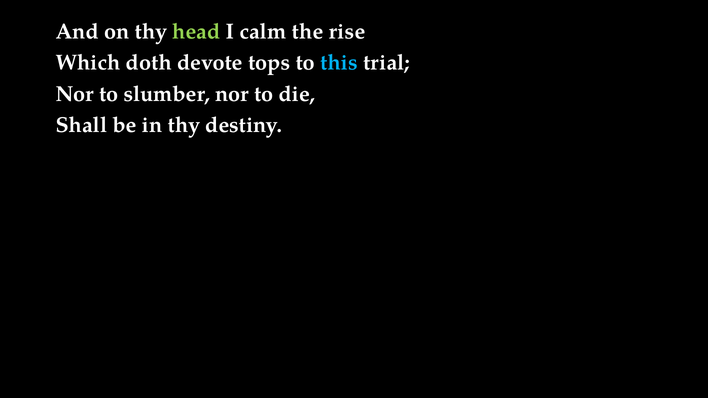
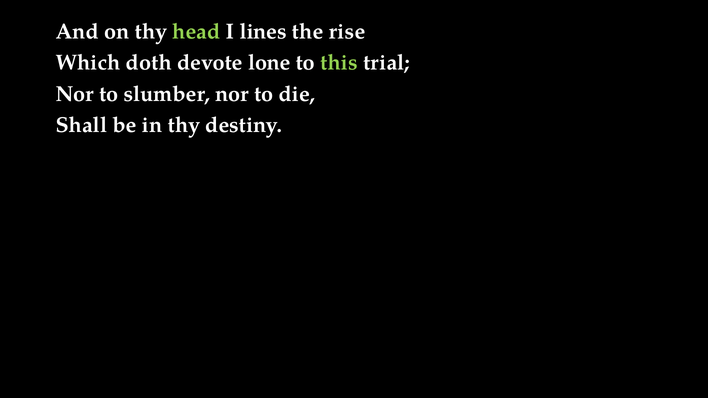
calm: calm -> lines (263, 32)
tops: tops -> lone (269, 63)
this colour: light blue -> light green (339, 63)
